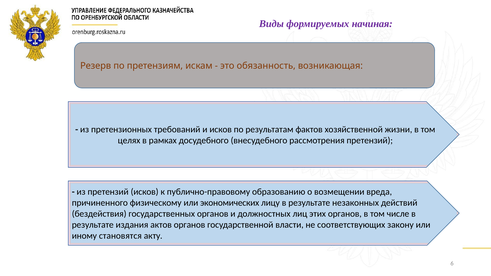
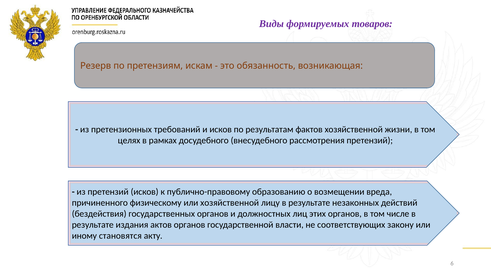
начиная: начиная -> товаров (372, 24)
или экономических: экономических -> хозяйственной (230, 203)
